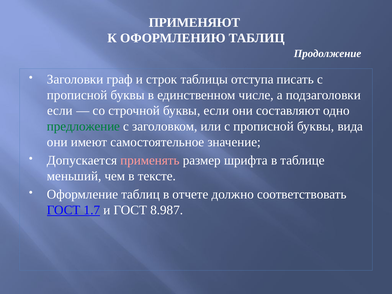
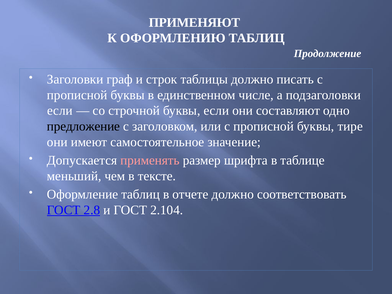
таблицы отступа: отступа -> должно (252, 79)
предложение colour: green -> black (83, 126)
вида: вида -> тире (350, 126)
1.7: 1.7 -> 2.8 (92, 210)
8.987: 8.987 -> 2.104 (167, 210)
